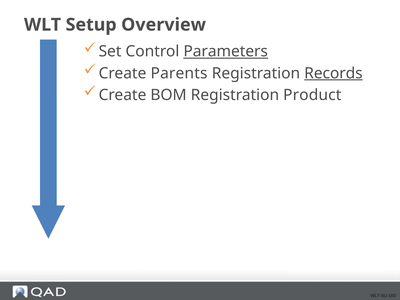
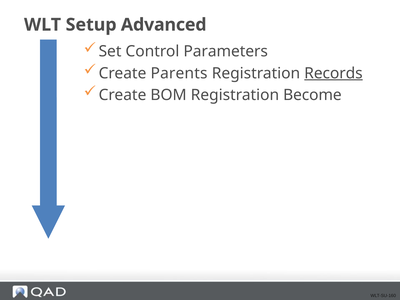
Overview: Overview -> Advanced (164, 25)
Parameters underline: present -> none (226, 51)
Product: Product -> Become (312, 95)
